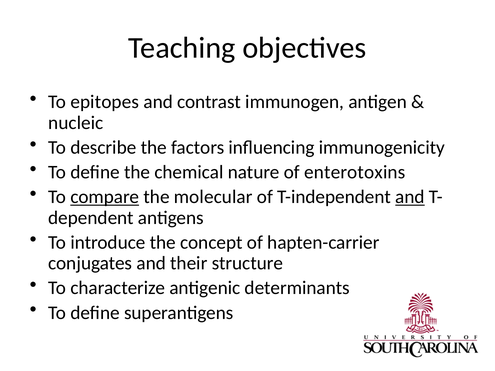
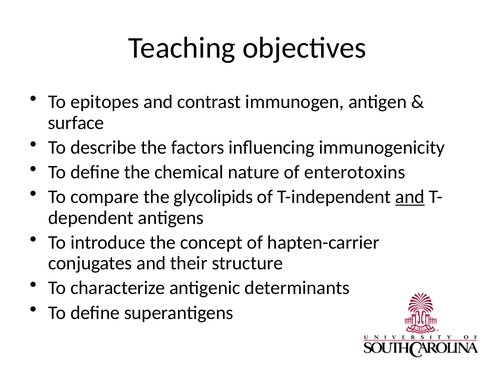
nucleic: nucleic -> surface (76, 123)
compare underline: present -> none (105, 197)
molecular: molecular -> glycolipids (213, 197)
